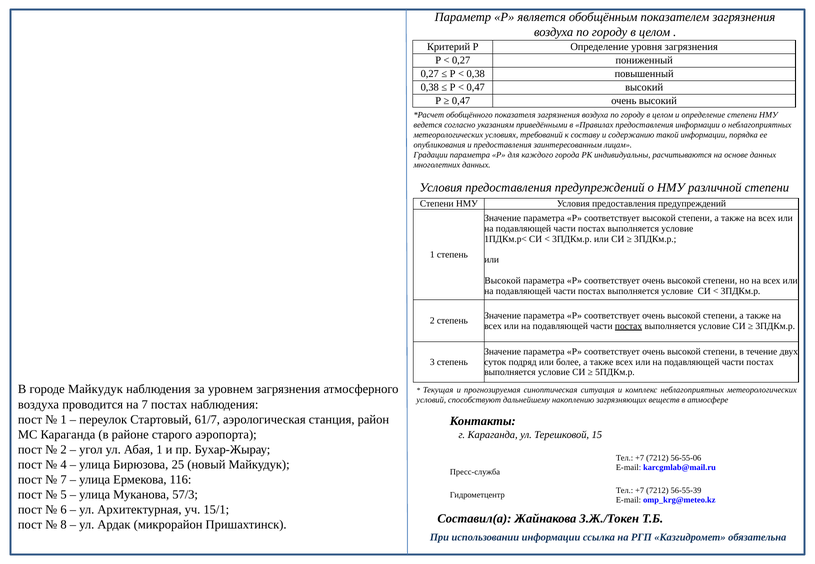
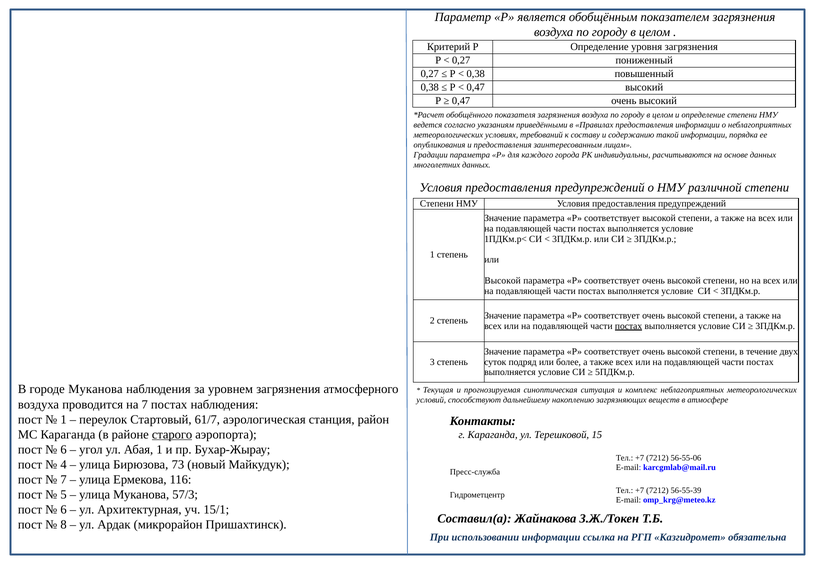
городе Майкудук: Майкудук -> Муканова (95, 389)
старого underline: none -> present (172, 435)
2: 2 -> 6 (64, 450)
25: 25 -> 73 (178, 465)
